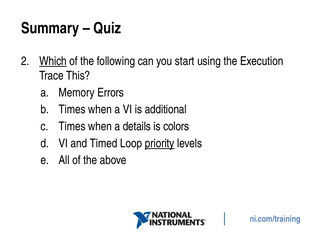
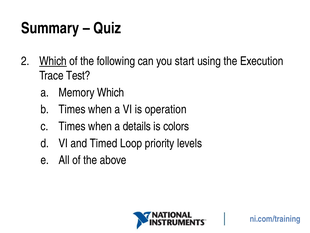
This: This -> Test (78, 75)
Memory Errors: Errors -> Which (111, 92)
additional: additional -> operation (166, 109)
priority underline: present -> none (160, 143)
